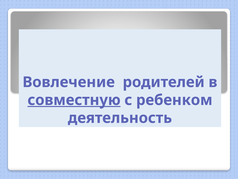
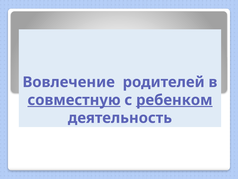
ребенком underline: none -> present (174, 100)
